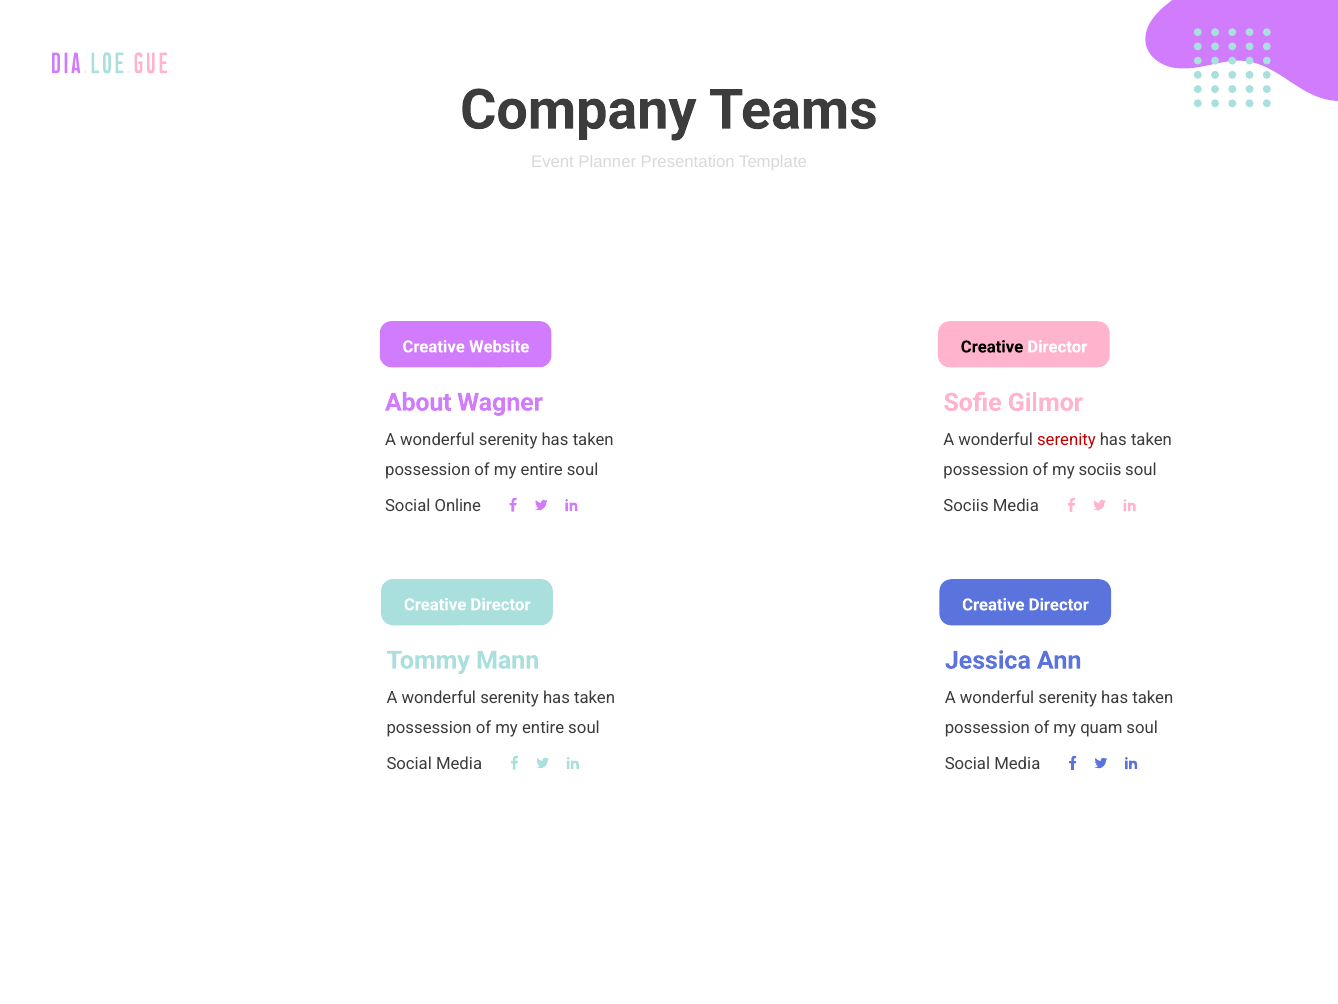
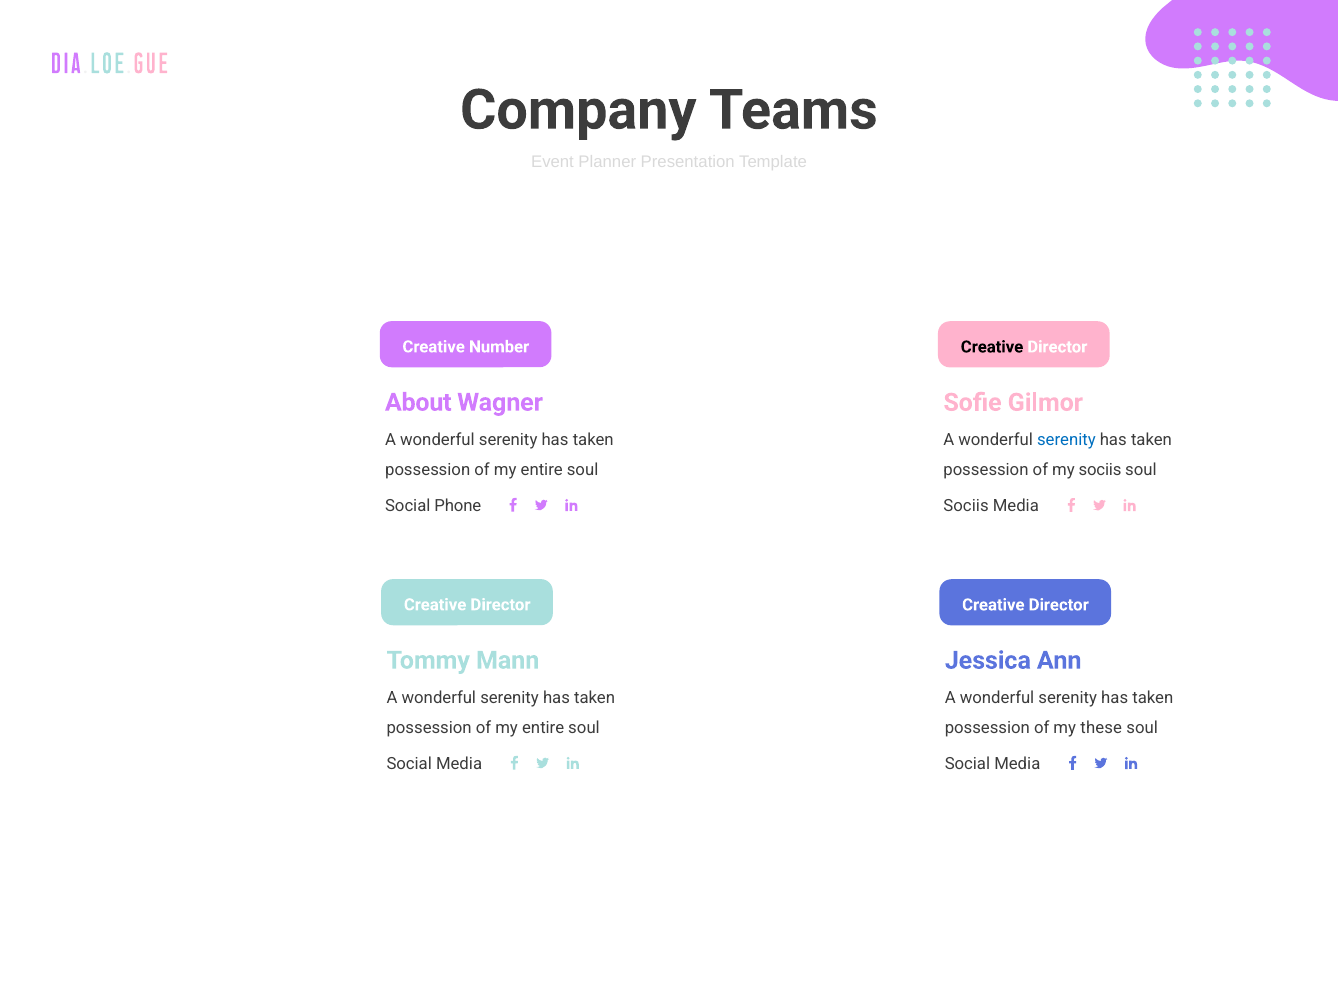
Website: Website -> Number (499, 347)
serenity colour: red -> blue (1066, 440)
Online: Online -> Phone (458, 506)
quam: quam -> these (1101, 728)
